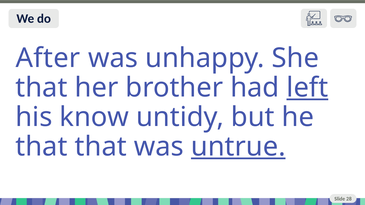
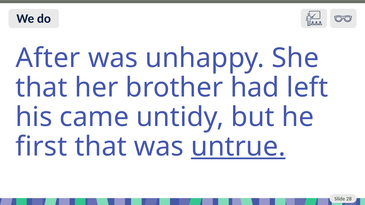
left underline: present -> none (307, 88)
know: know -> came (94, 117)
that: that -> first (41, 147)
